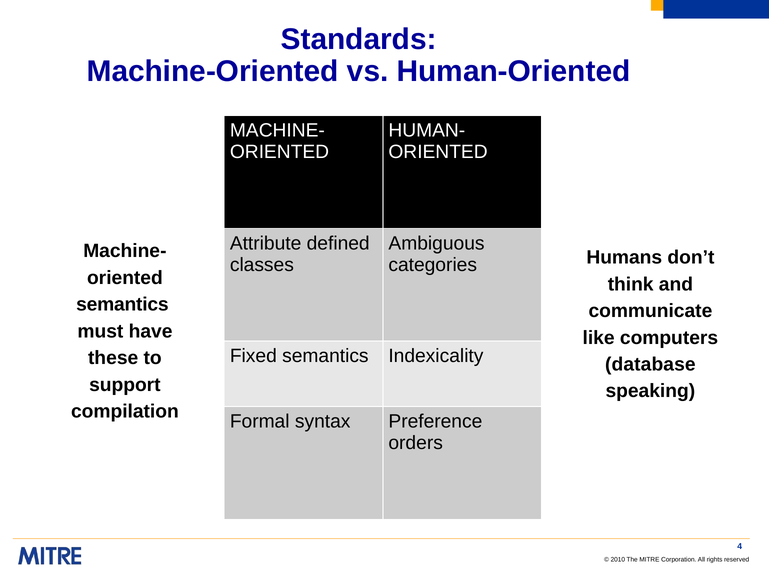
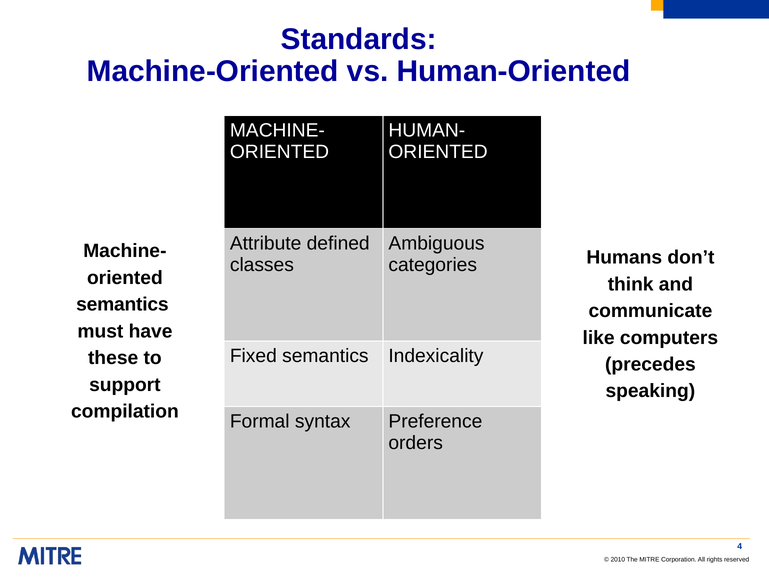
database: database -> precedes (650, 364)
